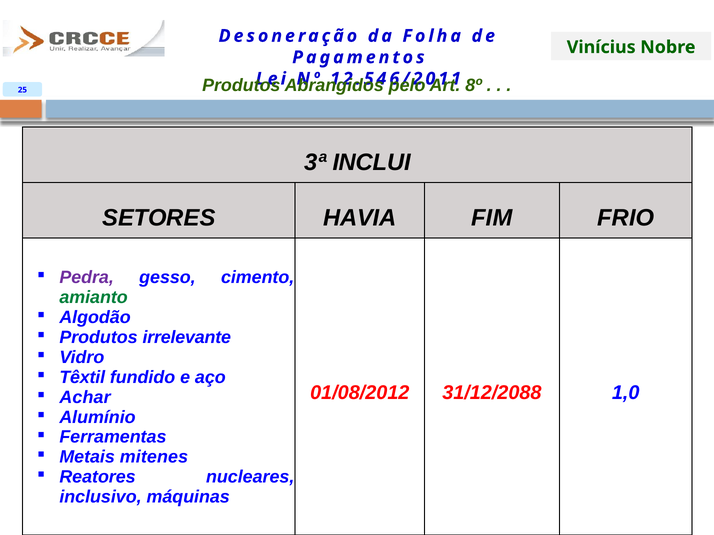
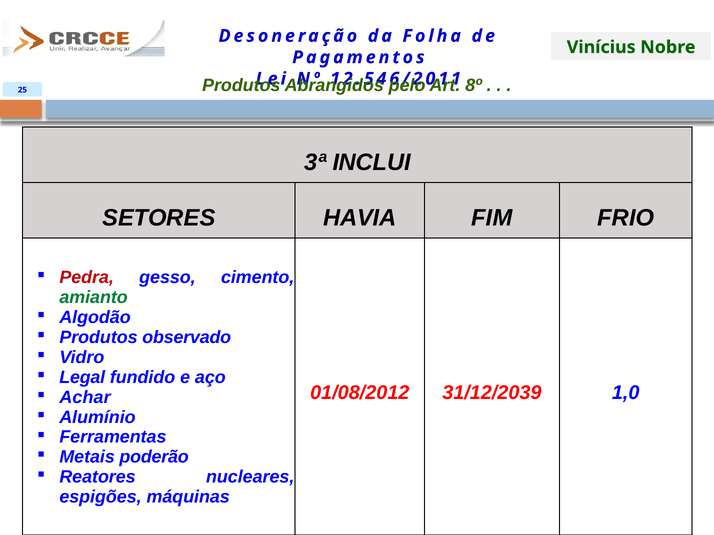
Pedra colour: purple -> red (87, 278)
irrelevante: irrelevante -> observado (187, 338)
Têxtil: Têxtil -> Legal (82, 378)
31/12/2088: 31/12/2088 -> 31/12/2039 (492, 393)
mitenes: mitenes -> poderão (154, 458)
inclusivo: inclusivo -> espigões (101, 497)
